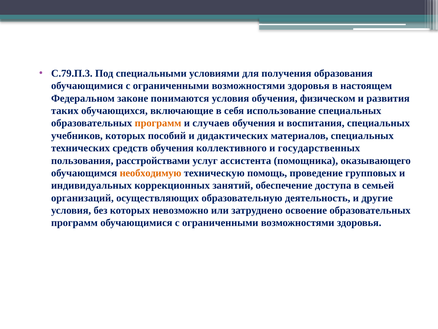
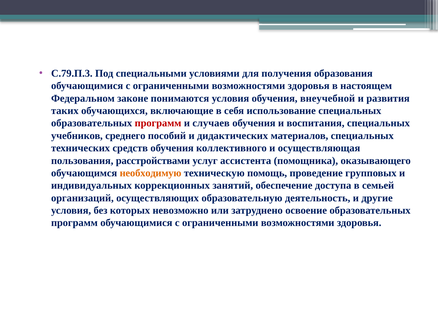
физическом: физическом -> внеучебной (328, 98)
программ colour: orange -> red (158, 123)
учебников которых: которых -> среднего (125, 135)
государственных: государственных -> осуществляющая (319, 148)
